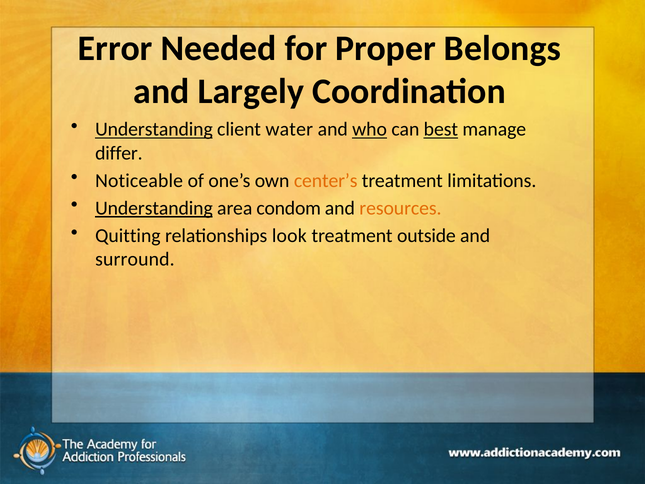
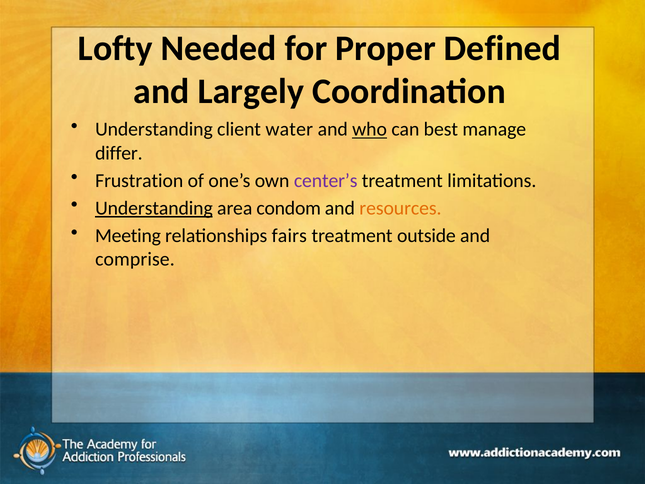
Error: Error -> Lofty (115, 48)
Belongs: Belongs -> Defined (502, 48)
Understanding underline: present -> none (154, 129)
best underline: present -> none (441, 129)
Noticeable: Noticeable -> Frustration (139, 181)
center’s colour: orange -> purple (326, 181)
Quitting: Quitting -> Meeting (128, 236)
look: look -> fairs (289, 236)
surround: surround -> comprise (135, 259)
